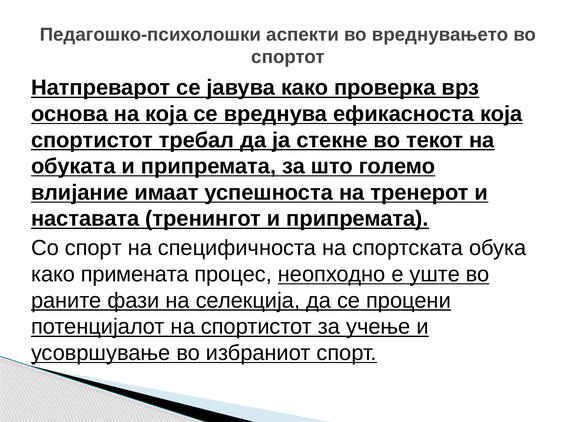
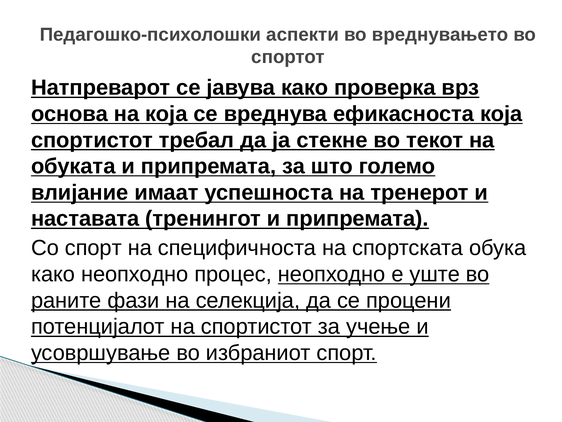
како примената: примената -> неопходно (135, 274)
